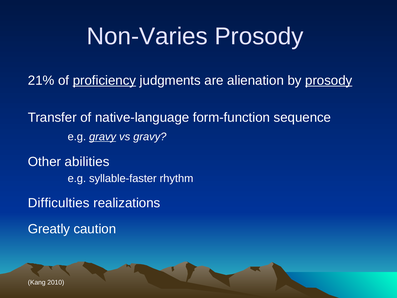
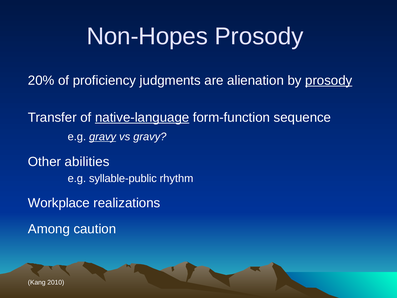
Non-Varies: Non-Varies -> Non-Hopes (147, 36)
21%: 21% -> 20% (41, 80)
proficiency underline: present -> none (104, 80)
native-language underline: none -> present (142, 117)
syllable-faster: syllable-faster -> syllable-public (123, 178)
Difficulties: Difficulties -> Workplace (59, 203)
Greatly: Greatly -> Among (49, 229)
